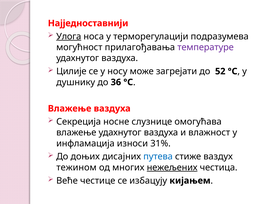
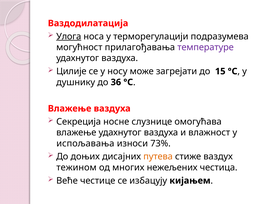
Најједноставнији: Најједноставнији -> Ваздодилатација (88, 23)
52: 52 -> 15 (220, 71)
инфламација: инфламација -> испољавања (85, 143)
31%: 31% -> 73% (160, 143)
путева colour: blue -> orange (158, 157)
нежељених underline: present -> none (172, 167)
